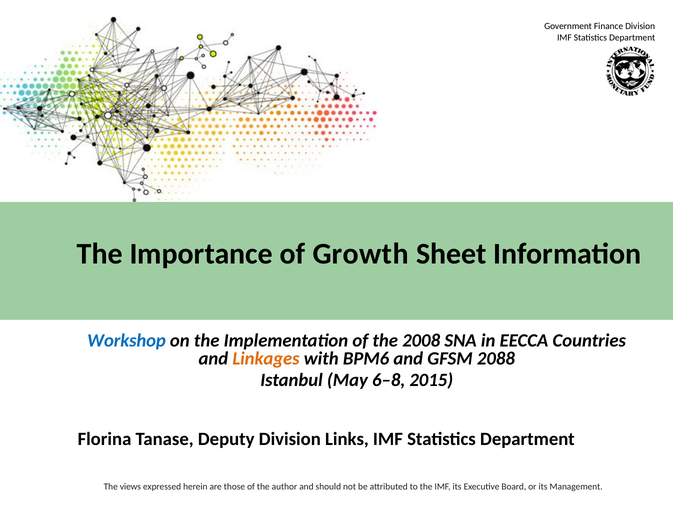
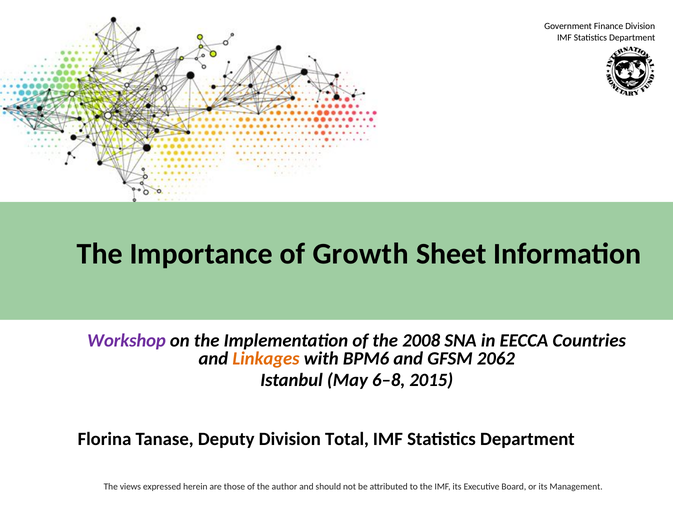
Workshop colour: blue -> purple (127, 340)
2088: 2088 -> 2062 (496, 358)
Links: Links -> Total (347, 439)
